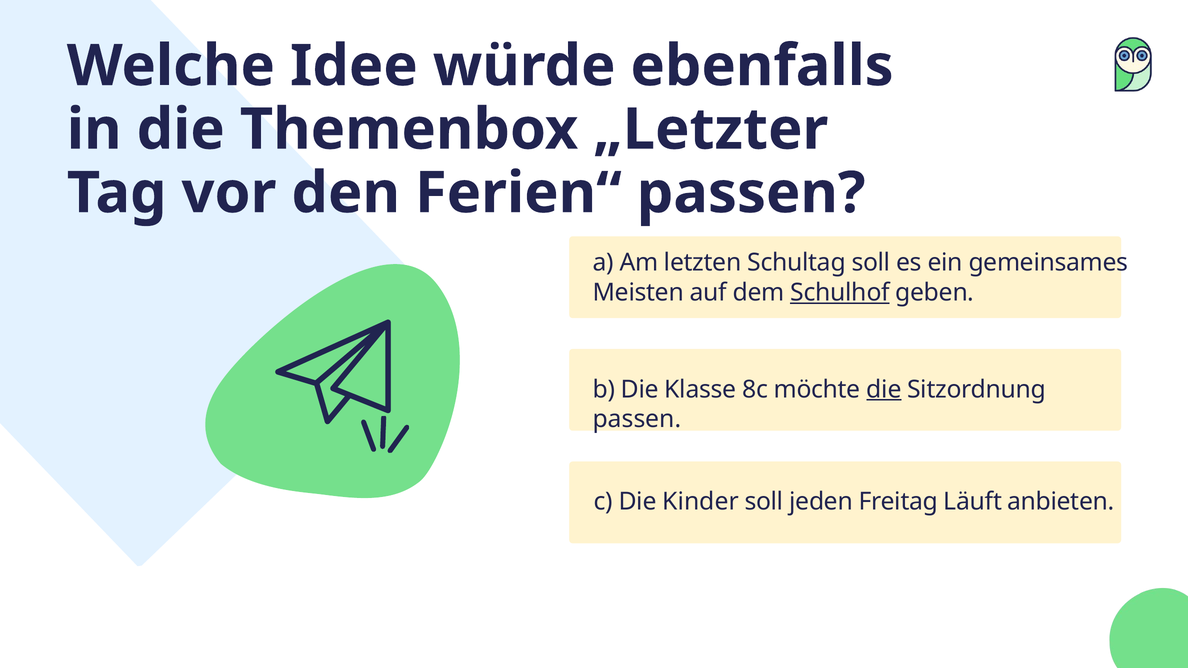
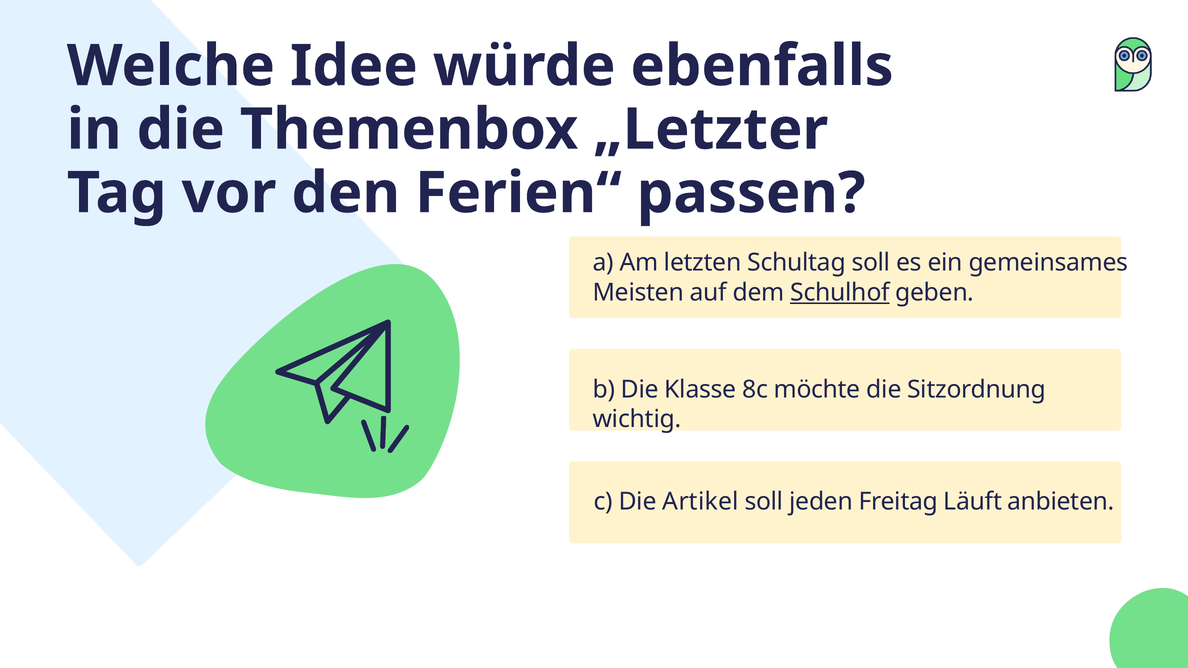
die underline: present -> none (884, 389)
passen: passen -> wichtig (637, 419)
Kinder: Kinder -> Artikel (701, 502)
